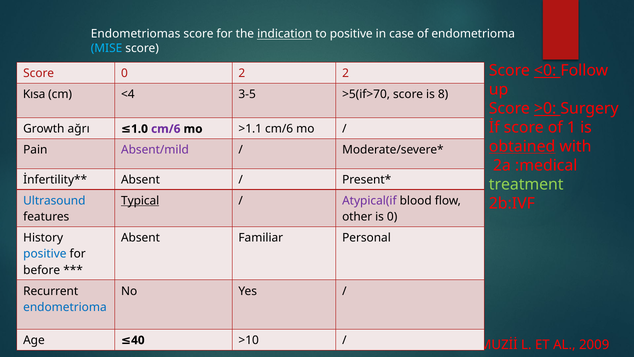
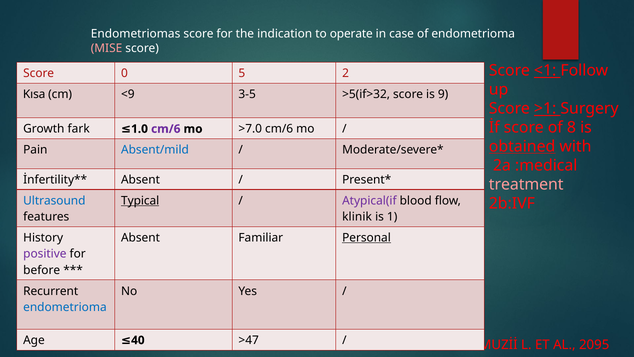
indication underline: present -> none (285, 34)
to positive: positive -> operate (351, 34)
MISE colour: light blue -> pink (107, 48)
<0: <0 -> <1 (545, 70)
0 2: 2 -> 5 (242, 73)
<4: <4 -> <9 (128, 94)
>5(if>70: >5(if>70 -> >5(if>32 (366, 94)
8: 8 -> 9 (443, 94)
>0: >0 -> >1 (545, 108)
1: 1 -> 8 (571, 127)
ağrı: ağrı -> fark (79, 129)
>1.1: >1.1 -> >7.0 (250, 129)
Absent/mild colour: purple -> blue (155, 150)
treatment colour: light green -> pink (526, 184)
other: other -> klinik (357, 217)
is 0: 0 -> 1 (392, 217)
Personal underline: none -> present (366, 238)
positive colour: blue -> purple (45, 254)
>10: >10 -> >47 (249, 340)
2009: 2009 -> 2095 (594, 345)
